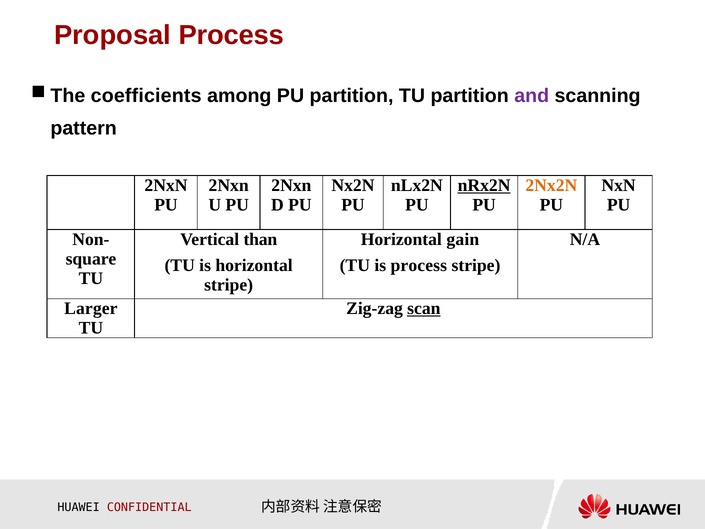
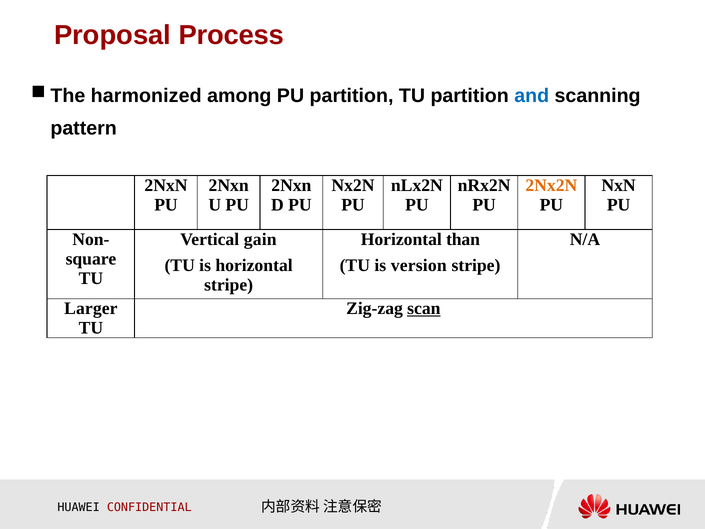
coefficients: coefficients -> harmonized (146, 96)
and colour: purple -> blue (532, 96)
nRx2N underline: present -> none (484, 185)
than: than -> gain (260, 239)
gain: gain -> than (463, 239)
is process: process -> version (419, 265)
